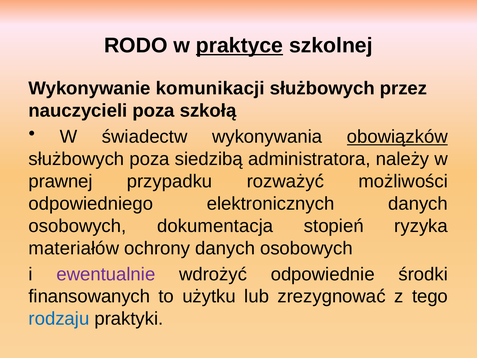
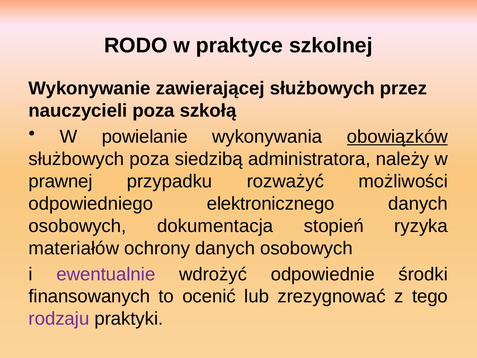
praktyce underline: present -> none (240, 46)
komunikacji: komunikacji -> zawierającej (210, 88)
świadectw: świadectw -> powielanie (145, 137)
elektronicznych: elektronicznych -> elektronicznego (271, 204)
użytku: użytku -> ocenić (209, 296)
rodzaju colour: blue -> purple (59, 319)
